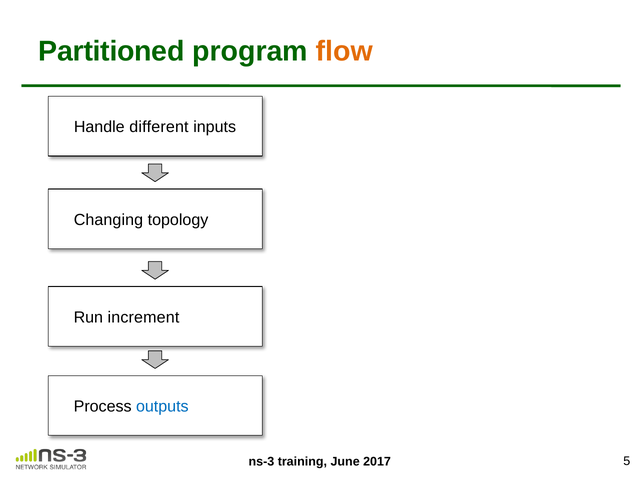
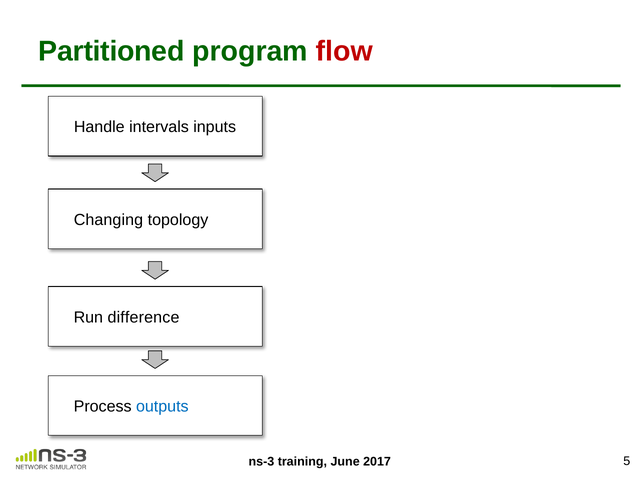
flow colour: orange -> red (344, 51)
different: different -> intervals (159, 127)
increment: increment -> difference (143, 317)
